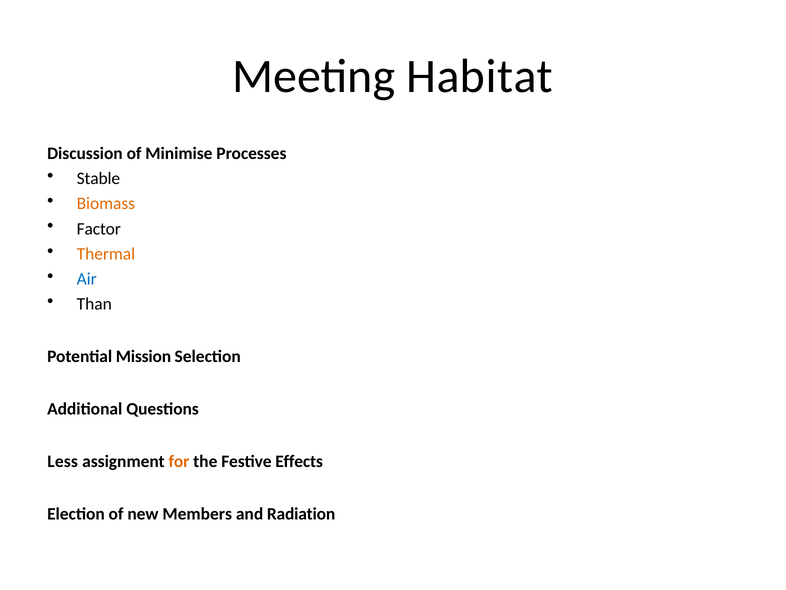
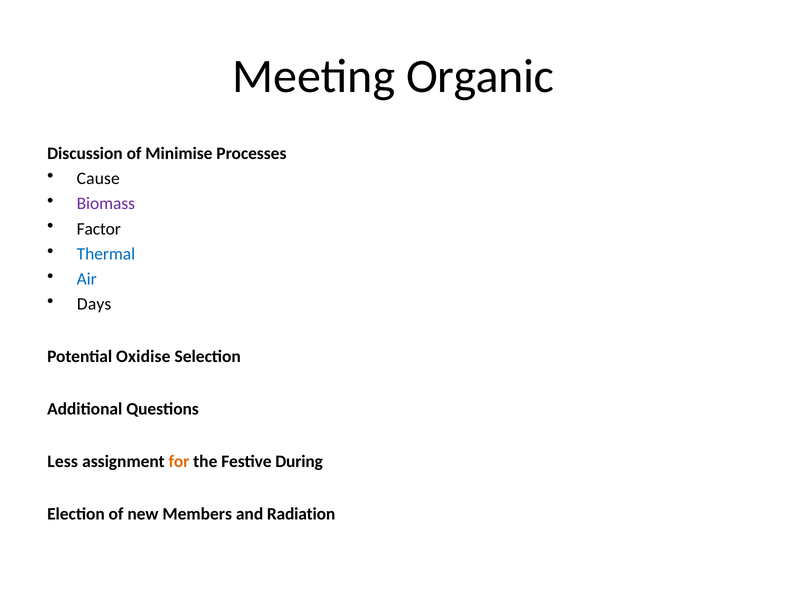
Habitat: Habitat -> Organic (480, 76)
Stable: Stable -> Cause (98, 178)
Biomass colour: orange -> purple (106, 203)
Thermal colour: orange -> blue (106, 254)
Than: Than -> Days (94, 304)
Mission: Mission -> Oxidise (143, 356)
Effects: Effects -> During (299, 461)
